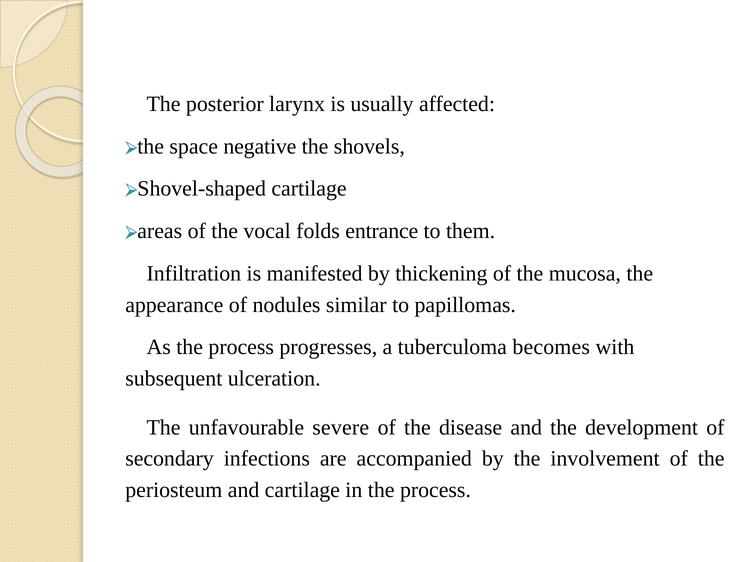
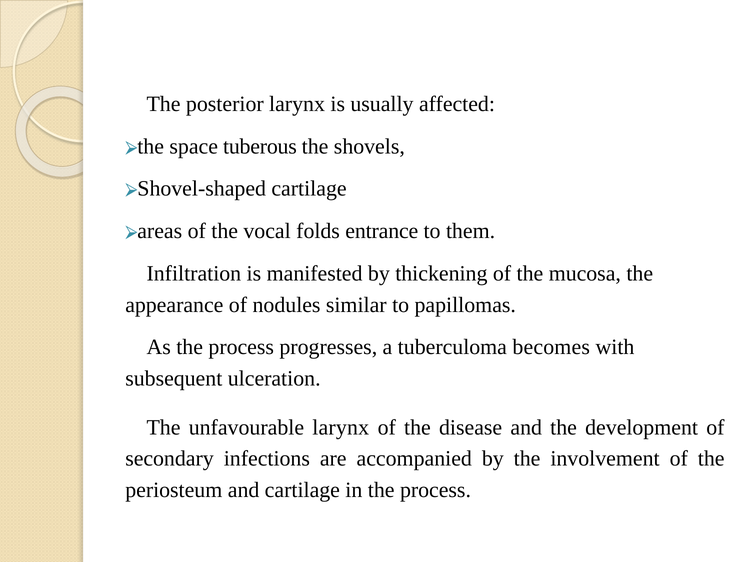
negative: negative -> tuberous (260, 146)
unfavourable severe: severe -> larynx (341, 428)
